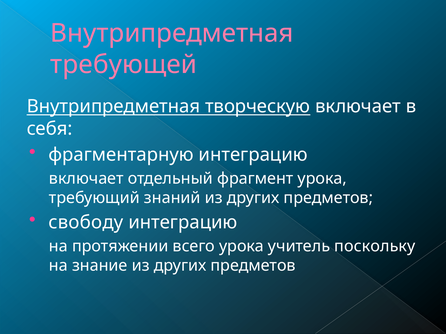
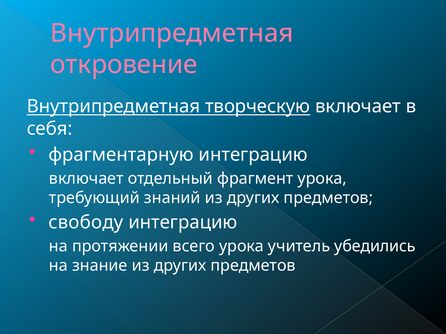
требующей: требующей -> откровение (124, 65)
поскольку: поскольку -> убедились (375, 247)
